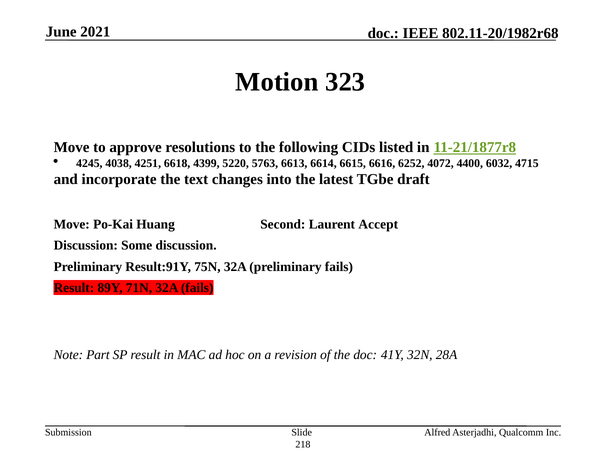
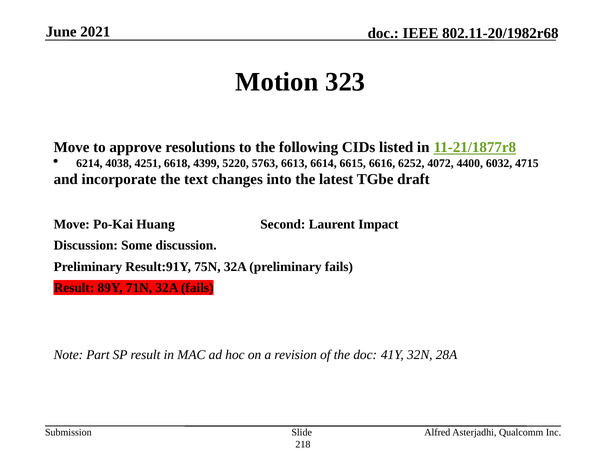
4245: 4245 -> 6214 (89, 163)
Accept: Accept -> Impact (378, 224)
